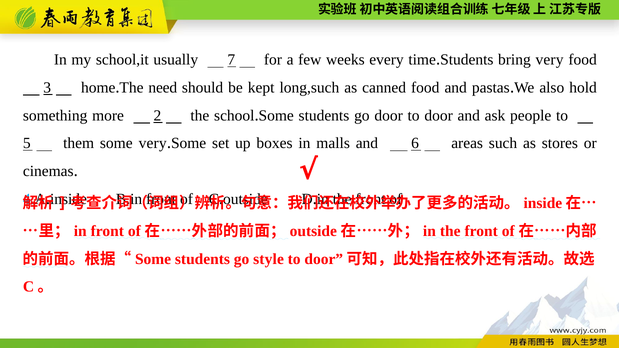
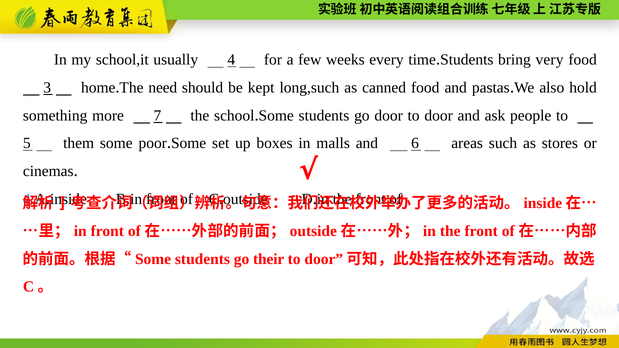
usually 7: 7 -> 4 (231, 60)
2: 2 -> 7 (157, 116)
some very: very -> poor (153, 143)
style: style -> their (269, 259)
